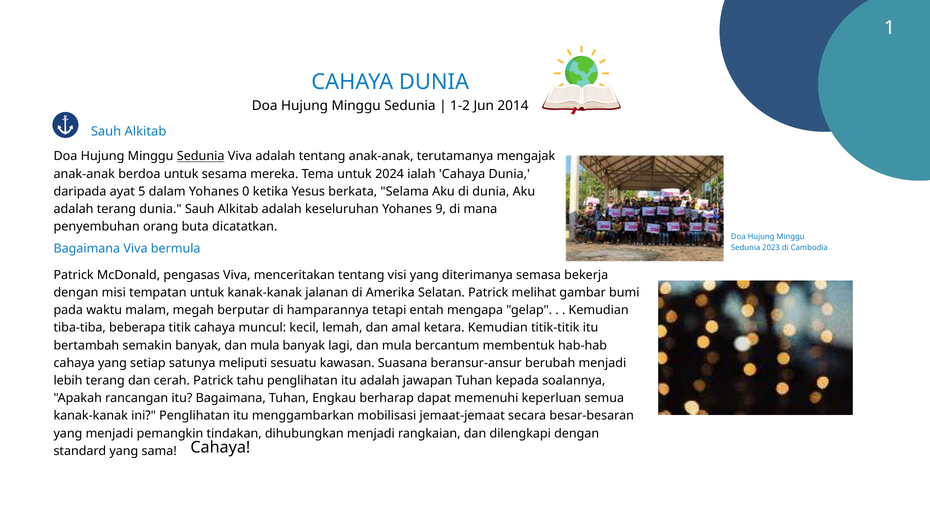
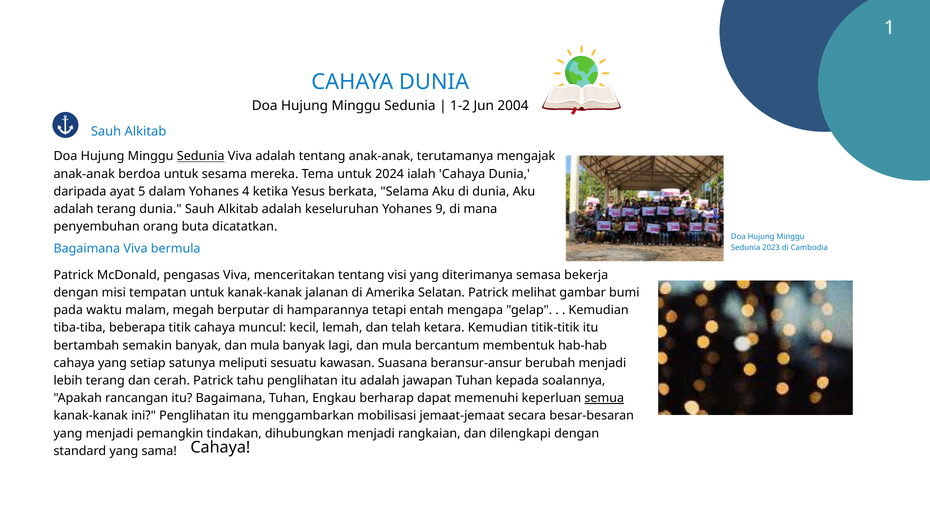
2014: 2014 -> 2004 (513, 106)
0: 0 -> 4 (246, 192)
amal: amal -> telah (406, 328)
semua underline: none -> present (604, 398)
